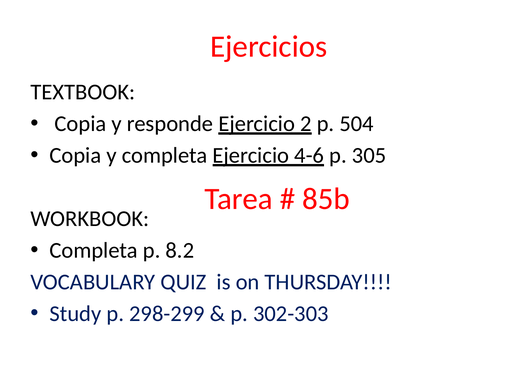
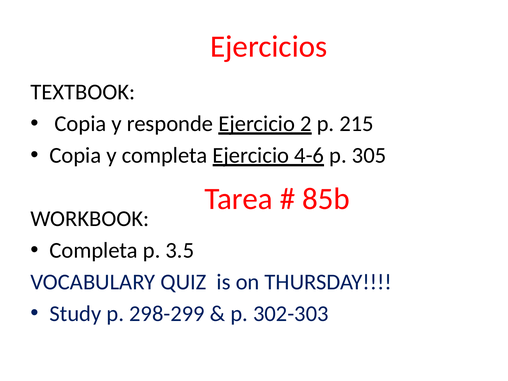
504: 504 -> 215 (357, 124)
8.2: 8.2 -> 3.5 (180, 250)
